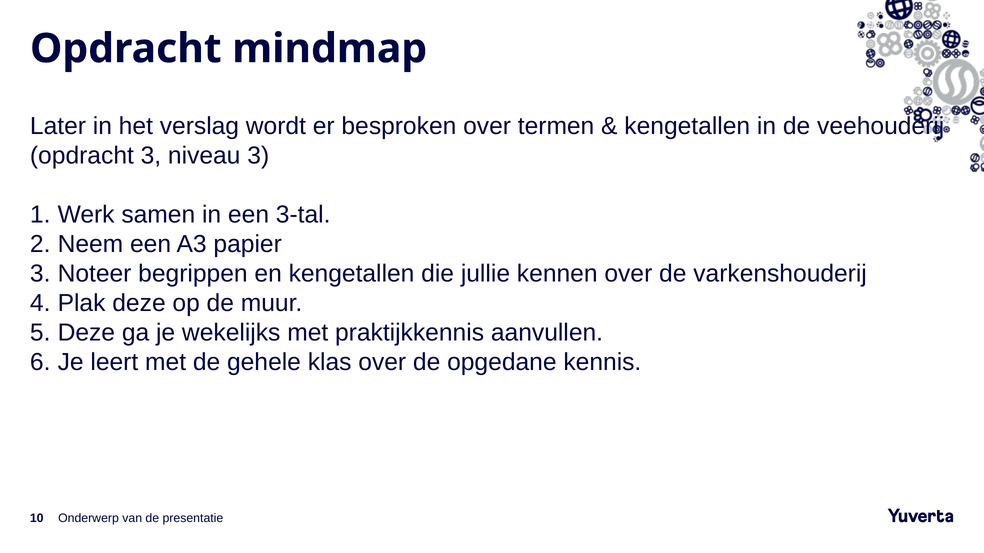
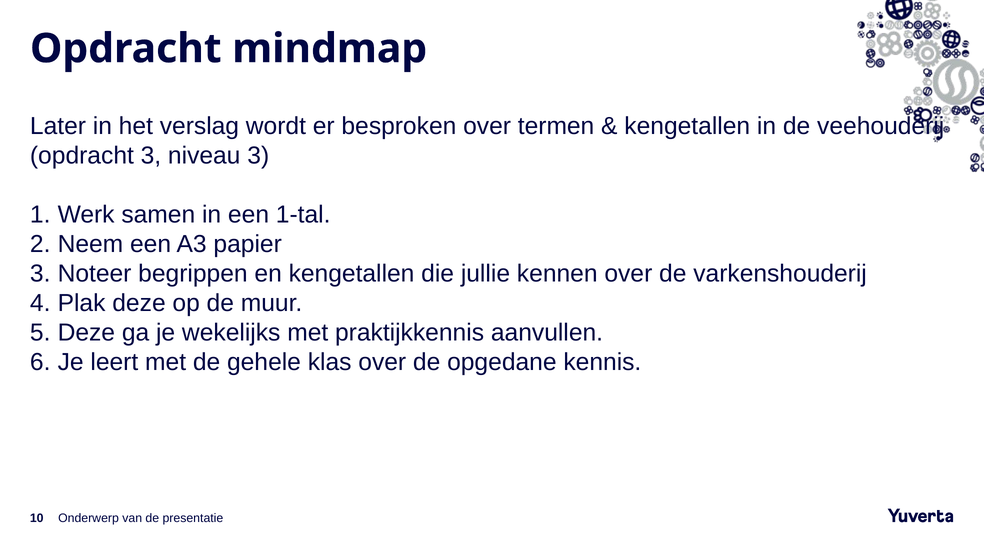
3-tal: 3-tal -> 1-tal (303, 215)
